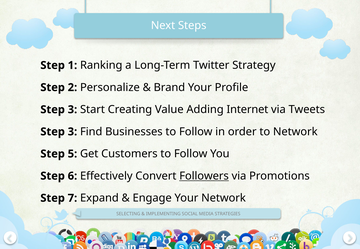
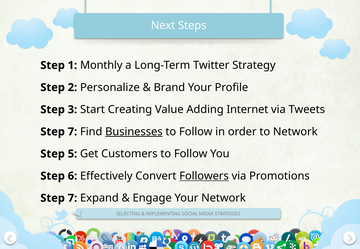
Ranking: Ranking -> Monthly (101, 65)
3: 3 -> 7 (72, 132)
Businesses underline: none -> present (134, 132)
